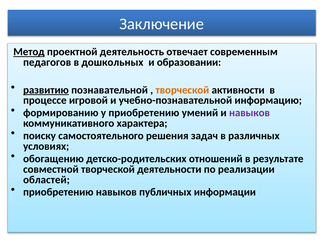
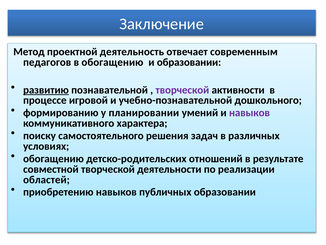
Метод underline: present -> none (29, 52)
в дошкольных: дошкольных -> обогащению (112, 62)
творческой colour: orange -> purple (182, 90)
информацию: информацию -> дошкольного (268, 100)
у приобретению: приобретению -> планировании (144, 113)
публичных информации: информации -> образовании (225, 192)
